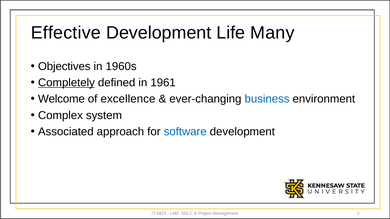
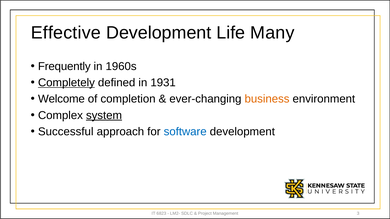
Objectives: Objectives -> Frequently (64, 66)
1961: 1961 -> 1931 (163, 83)
excellence: excellence -> completion (128, 99)
business colour: blue -> orange (267, 99)
system underline: none -> present (104, 115)
Associated: Associated -> Successful (66, 132)
